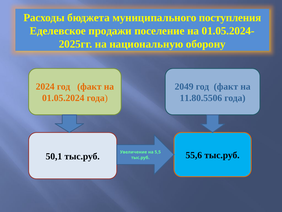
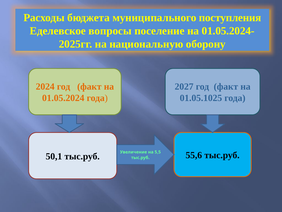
продажи: продажи -> вопросы (110, 31)
2049: 2049 -> 2027 (184, 86)
11.80.5506: 11.80.5506 -> 01.05.1025 (201, 98)
